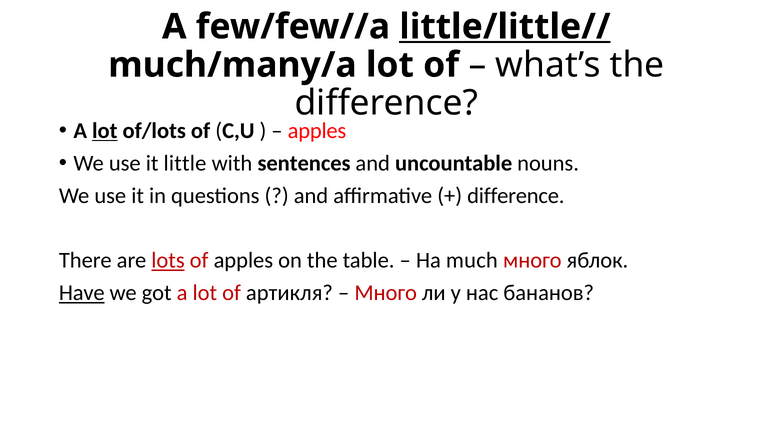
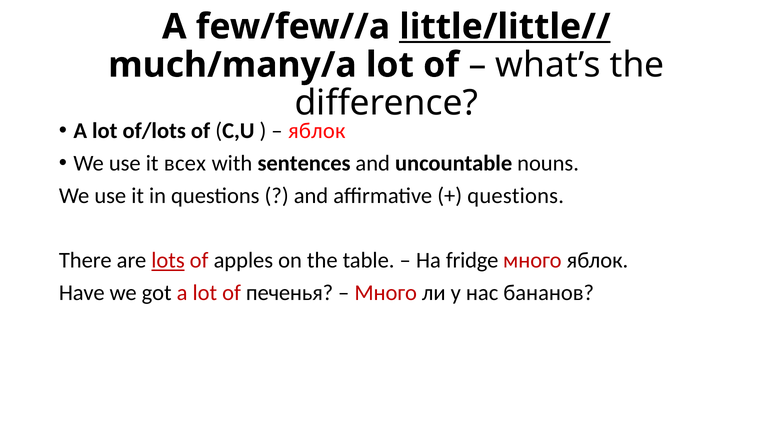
lot underline: present -> none (105, 131)
apples: apples -> яблок (317, 131)
little: little -> всех (185, 163)
difference: difference -> questions (516, 196)
much: much -> fridge (472, 260)
Have underline: present -> none (82, 293)
артикля: артикля -> печенья (290, 293)
